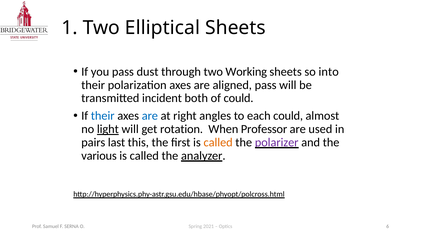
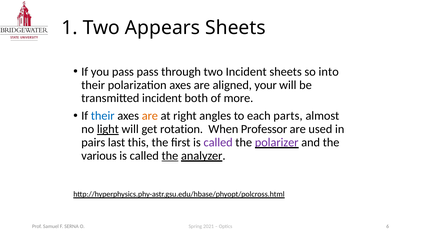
Elliptical: Elliptical -> Appears (163, 28)
pass dust: dust -> pass (148, 72)
two Working: Working -> Incident (246, 72)
aligned pass: pass -> your (266, 85)
of could: could -> more (239, 98)
are colour: blue -> orange (150, 116)
each could: could -> parts (288, 116)
called colour: orange -> purple (218, 142)
the underline: none -> present (170, 156)
